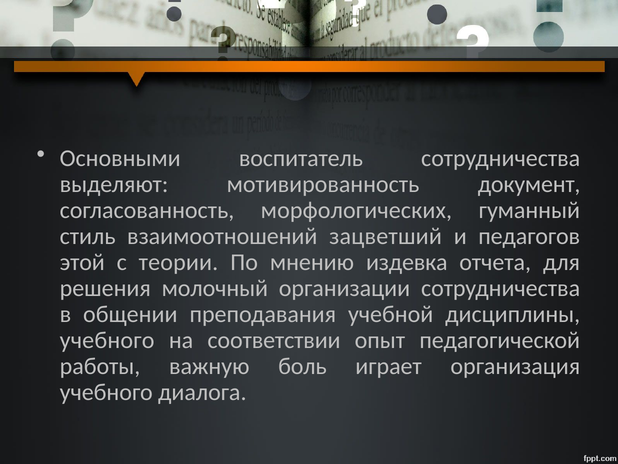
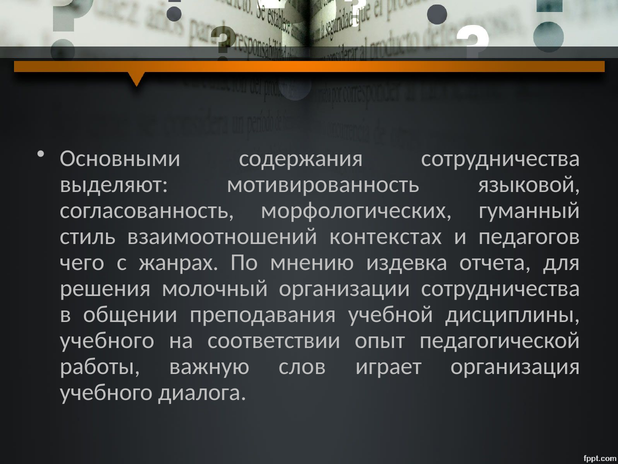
воспитатель: воспитатель -> содержания (301, 158)
документ: документ -> языковой (529, 184)
зацветший: зацветший -> контекстах (386, 236)
этой: этой -> чего (82, 262)
теории: теории -> жанрах (179, 262)
боль: боль -> слов (302, 366)
